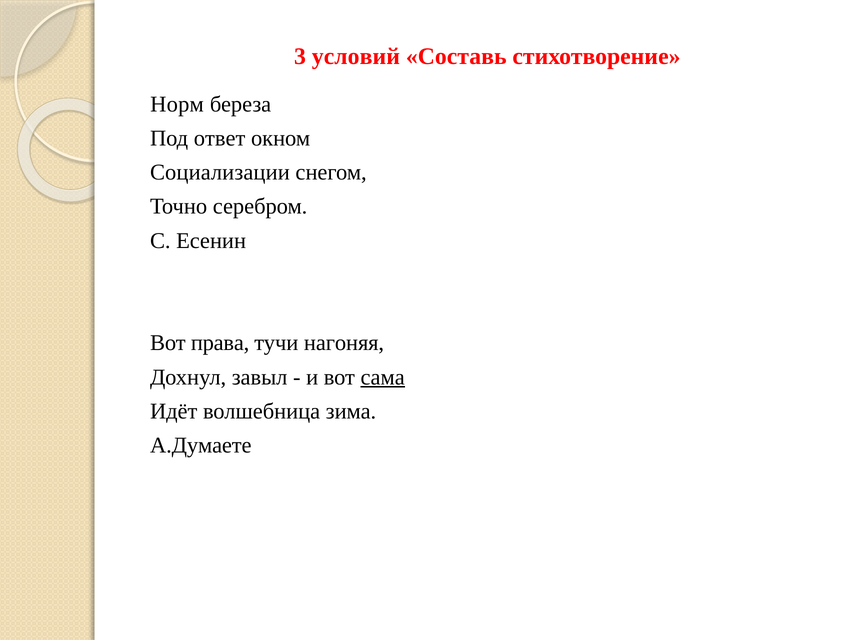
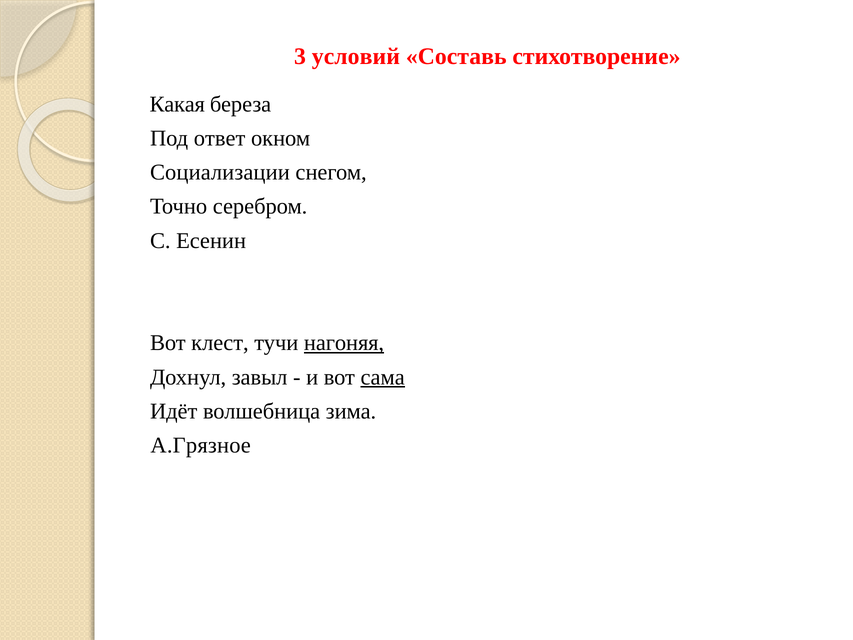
Норм: Норм -> Какая (177, 104)
права: права -> клест (220, 343)
нагоняя underline: none -> present (344, 343)
А.Думаете: А.Думаете -> А.Грязное (201, 445)
